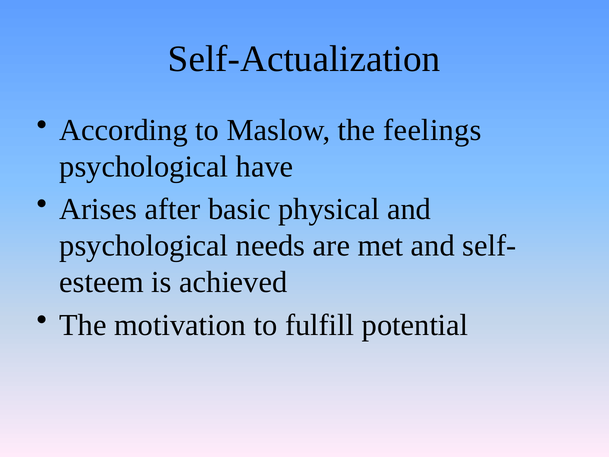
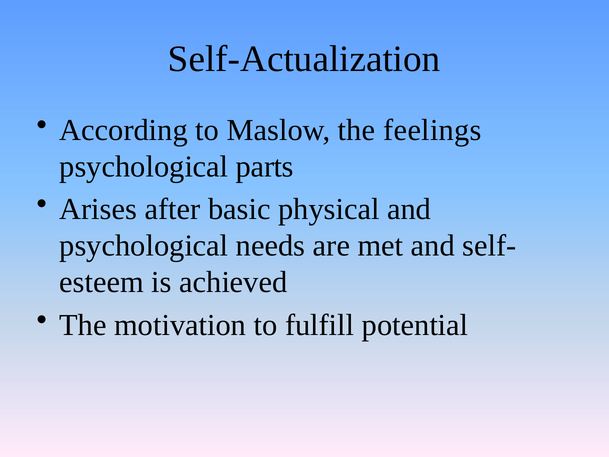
have: have -> parts (265, 167)
